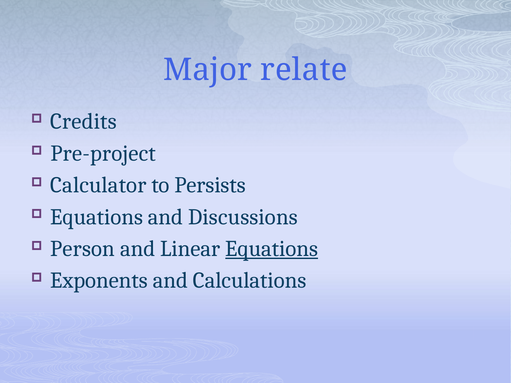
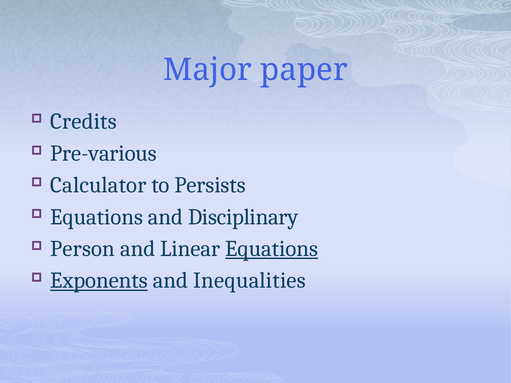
relate: relate -> paper (304, 70)
Pre-project: Pre-project -> Pre-various (103, 153)
Discussions: Discussions -> Disciplinary (243, 217)
Exponents underline: none -> present (99, 281)
Calculations: Calculations -> Inequalities (250, 281)
